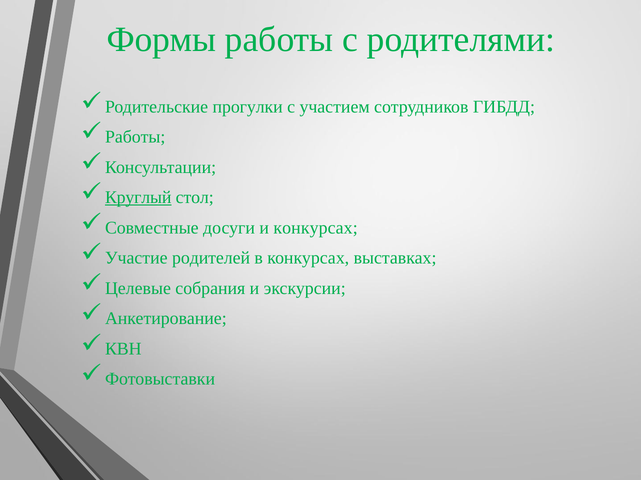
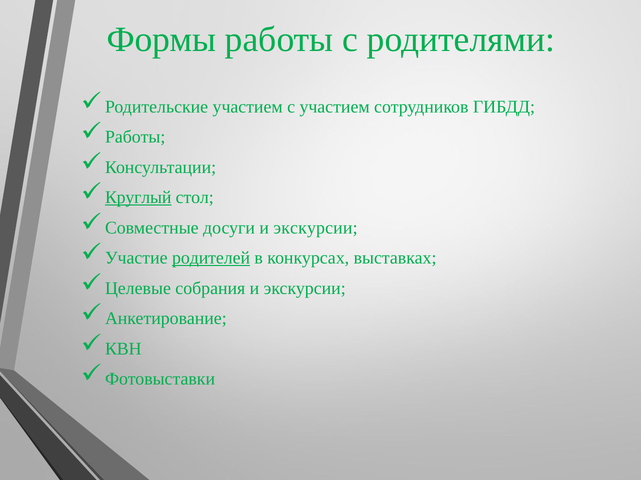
Родительские прогулки: прогулки -> участием (248, 107)
досуги и конкурсах: конкурсах -> экскурсии (316, 228)
родителей underline: none -> present (211, 258)
